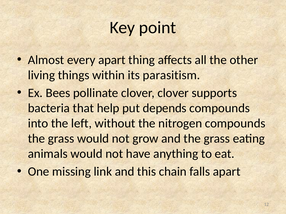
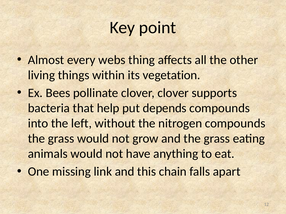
every apart: apart -> webs (112, 60)
parasitism: parasitism -> vegetation (171, 75)
